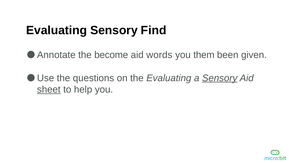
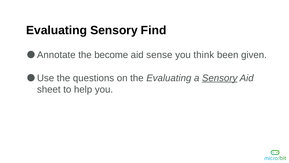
words: words -> sense (159, 55)
them: them -> think (204, 55)
sheet underline: present -> none (49, 89)
